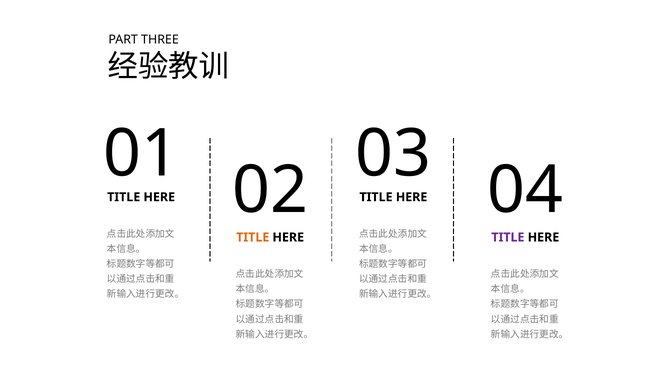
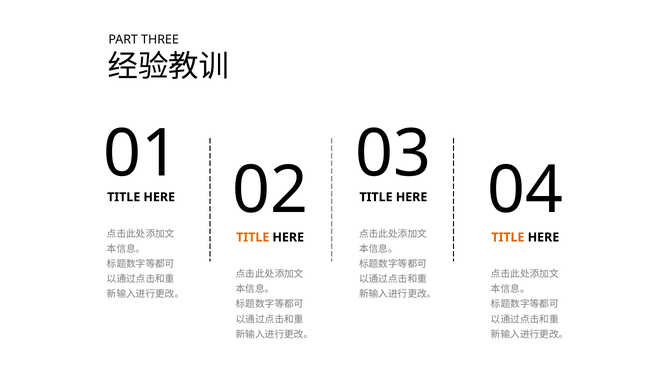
TITLE colour: purple -> orange (508, 237)
